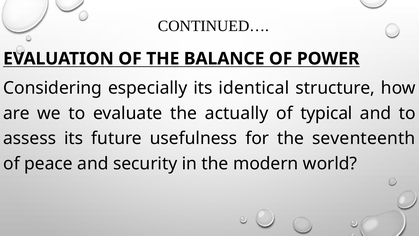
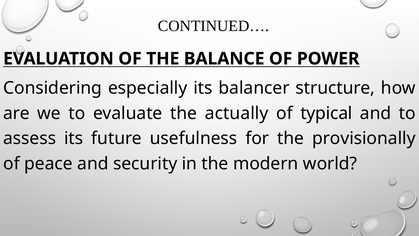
identical: identical -> balancer (254, 88)
seventeenth: seventeenth -> provisionally (364, 138)
